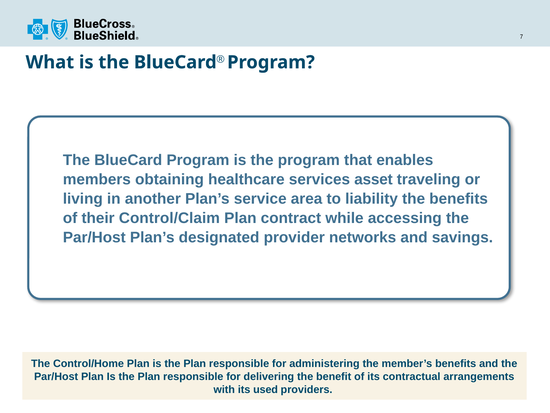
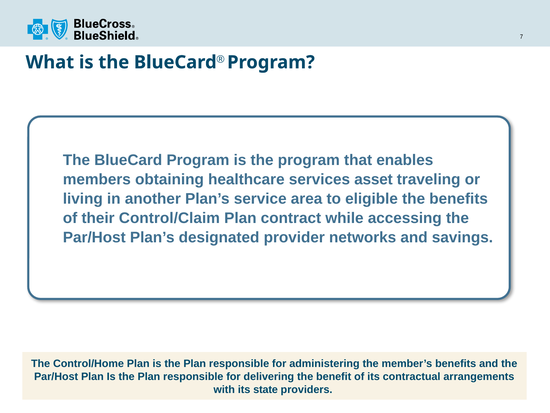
liability: liability -> eligible (372, 199)
used: used -> state (266, 389)
